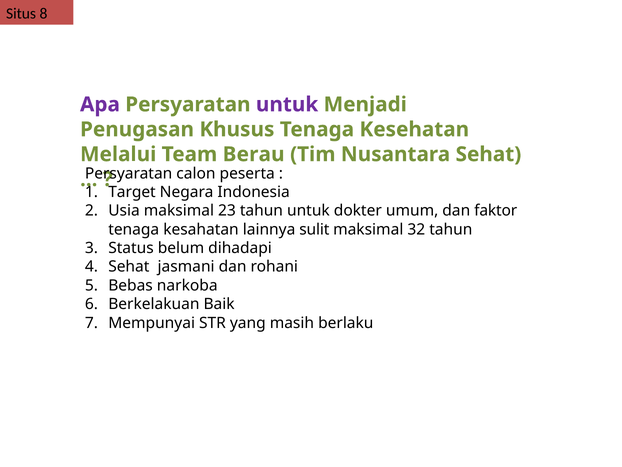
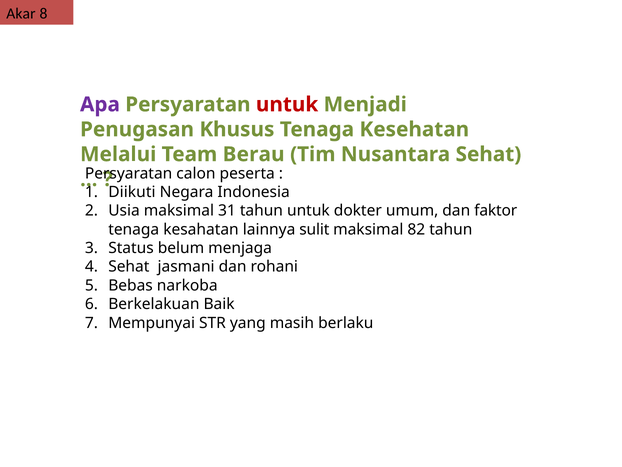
Situs: Situs -> Akar (21, 13)
untuk colour: purple -> red (287, 104)
Target: Target -> Diikuti (132, 192)
23: 23 -> 31 (227, 211)
32: 32 -> 82 (416, 229)
dihadapi: dihadapi -> menjaga (240, 248)
